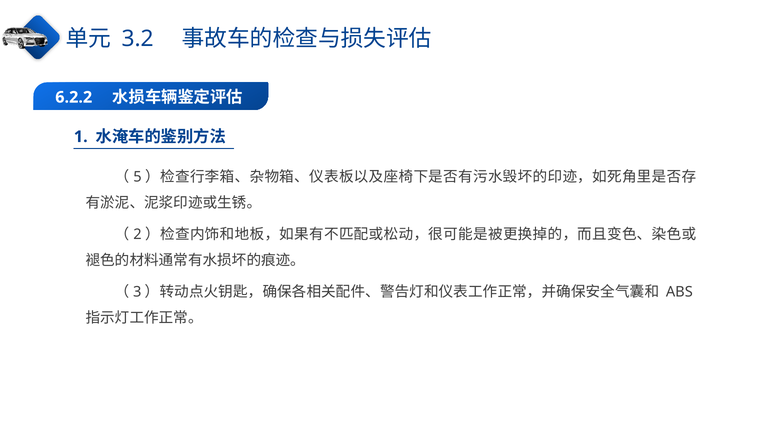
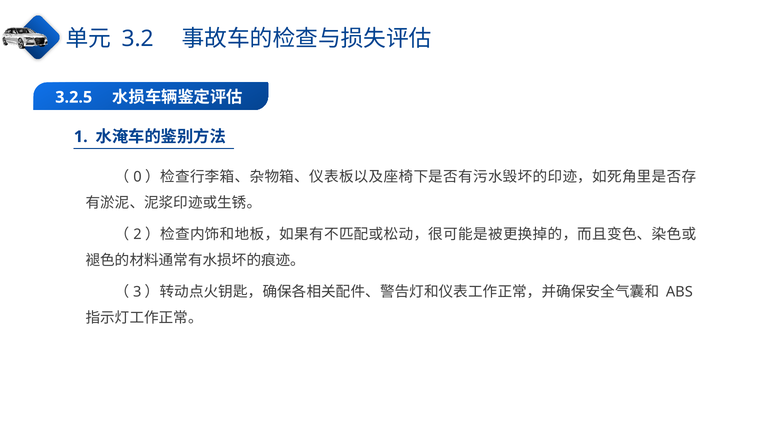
6.2.2: 6.2.2 -> 3.2.5 (74, 97)
5: 5 -> 0 (137, 177)
